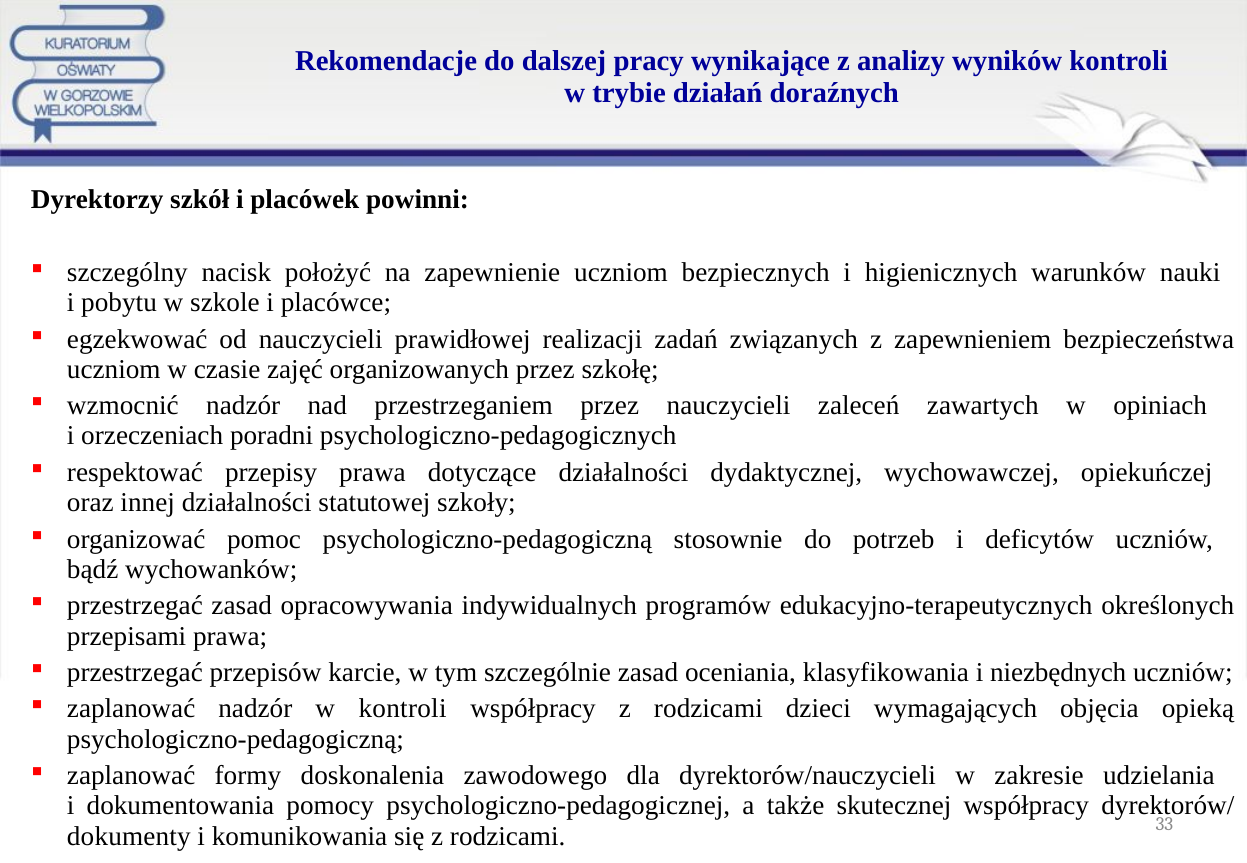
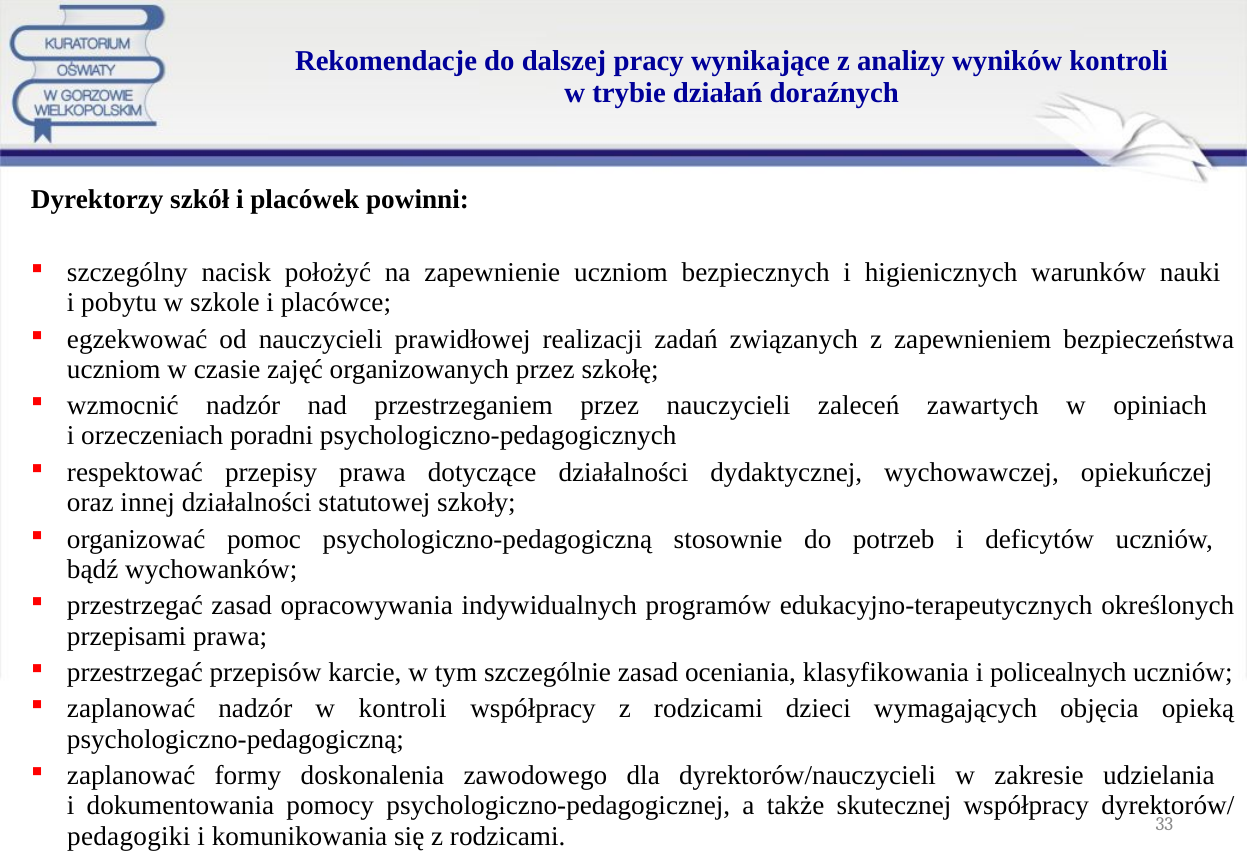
niezbędnych: niezbędnych -> policealnych (1058, 673)
dokumenty: dokumenty -> pedagogiki (129, 836)
